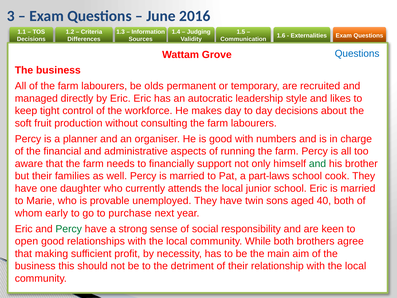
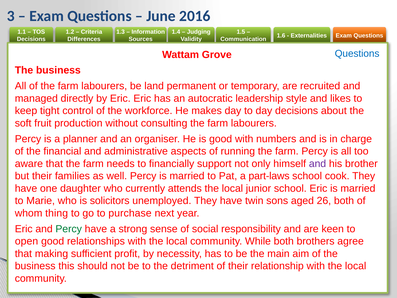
olds: olds -> land (154, 86)
and colour: green -> purple (318, 164)
provable: provable -> solicitors (110, 201)
40: 40 -> 26 (324, 201)
early: early -> thing (57, 213)
